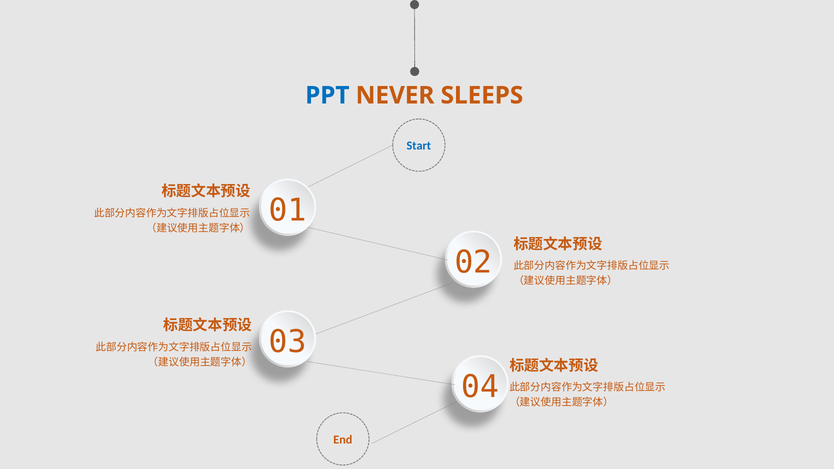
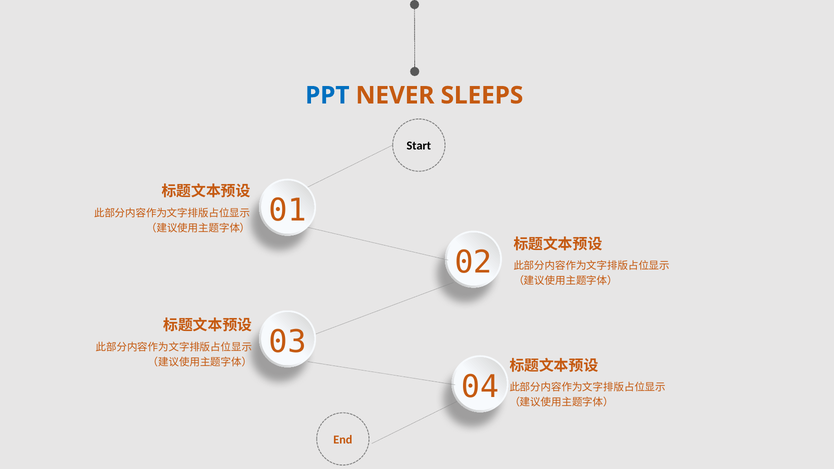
Start colour: blue -> black (419, 146)
